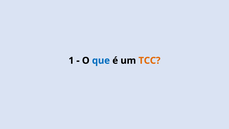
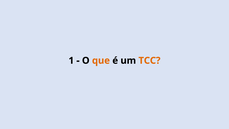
que colour: blue -> orange (101, 60)
